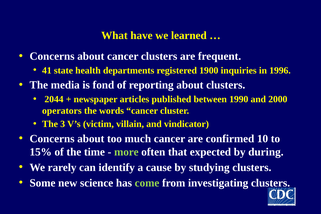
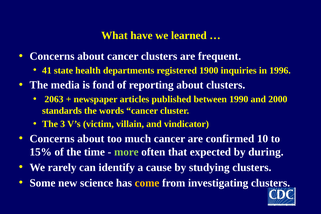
2044: 2044 -> 2063 (54, 99)
operators: operators -> standards (62, 111)
come colour: light green -> yellow (147, 183)
